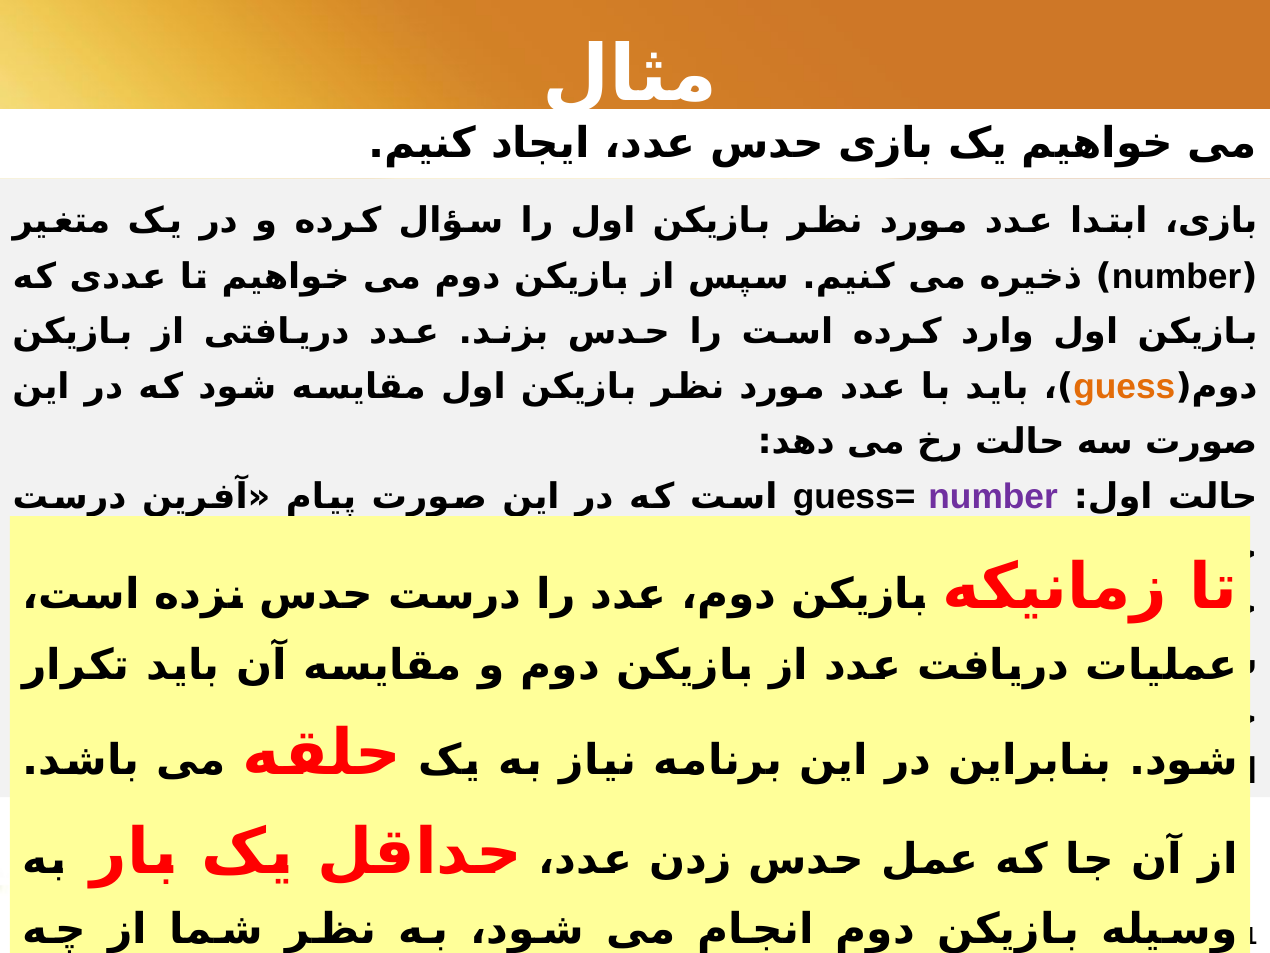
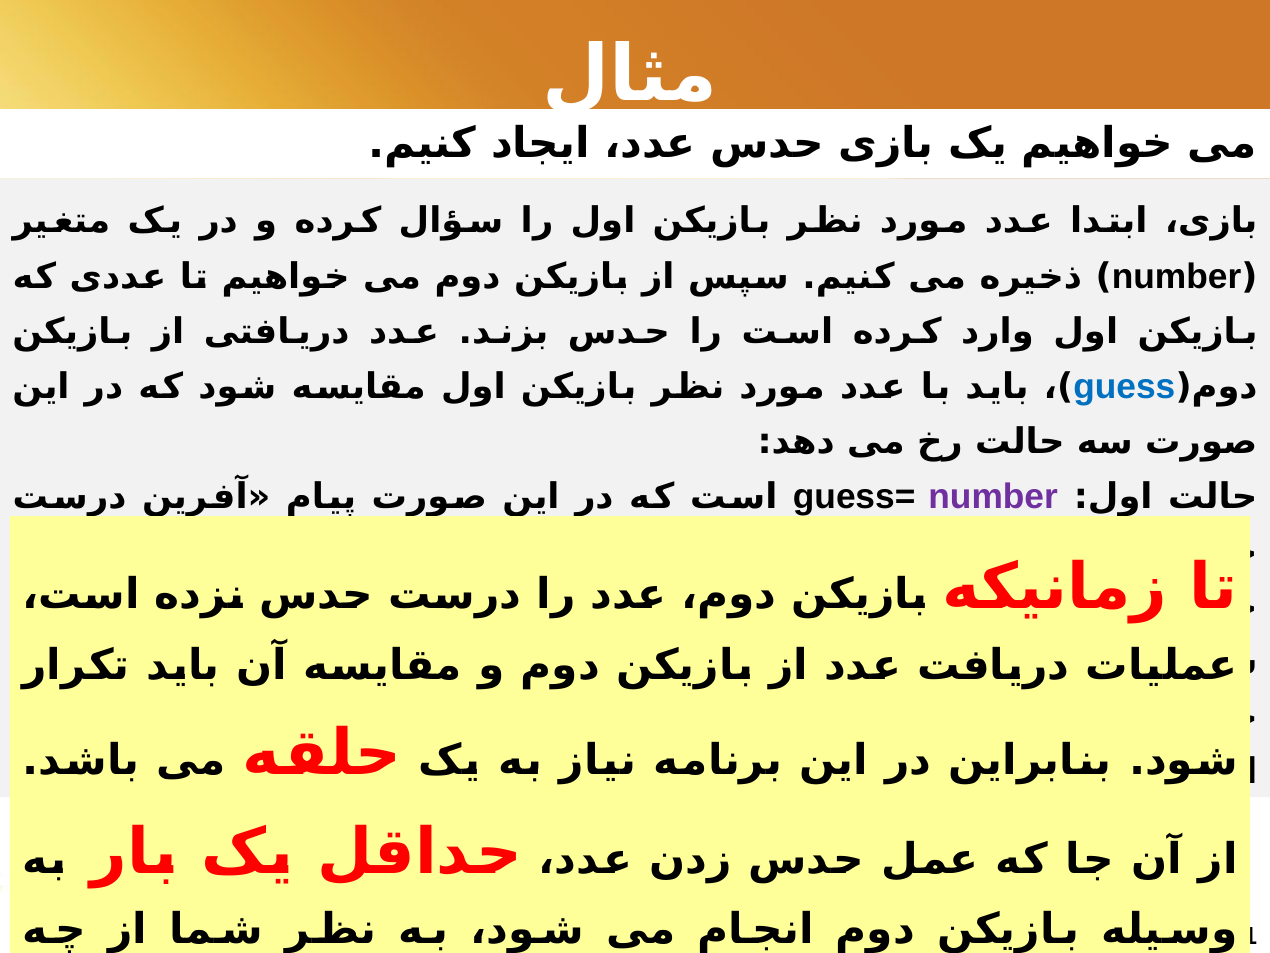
guess colour: orange -> blue (1124, 386)
